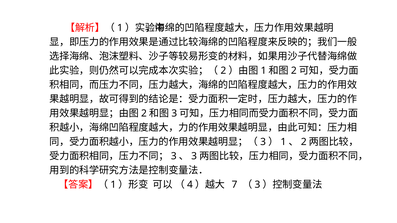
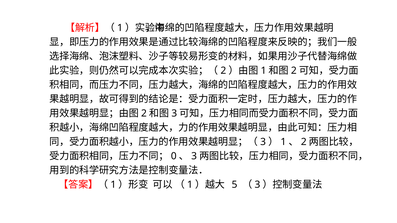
3: 3 -> 0 (174, 156)
4: 4 -> 1 (190, 185)
7: 7 -> 5 (235, 185)
